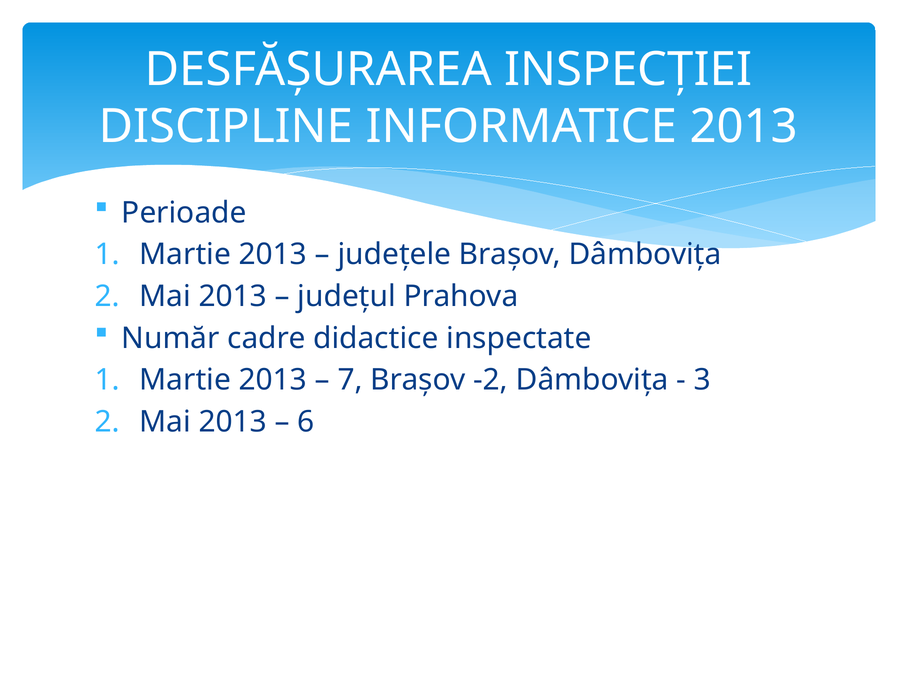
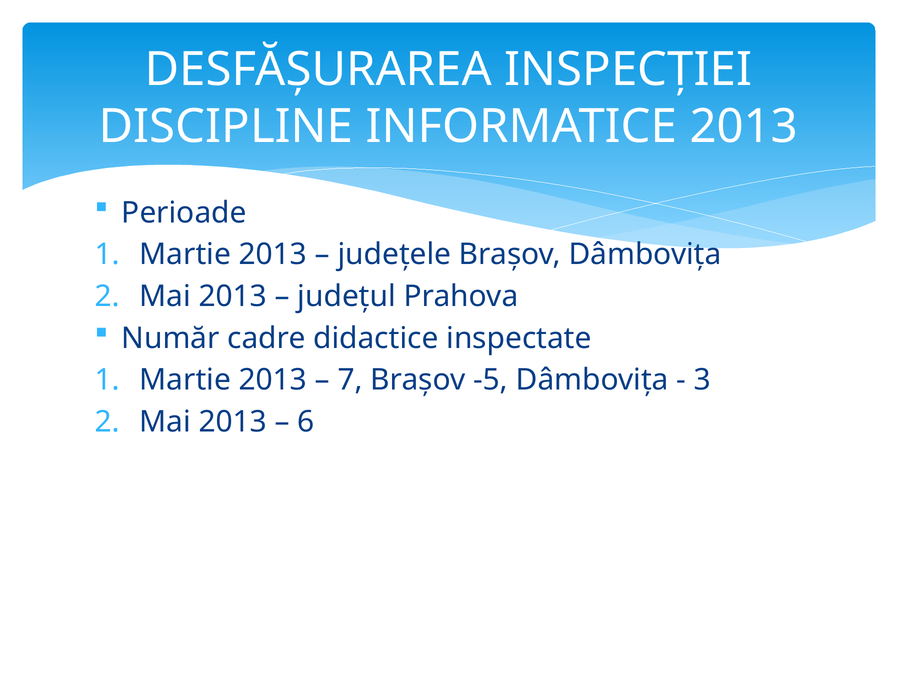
-2: -2 -> -5 (491, 380)
